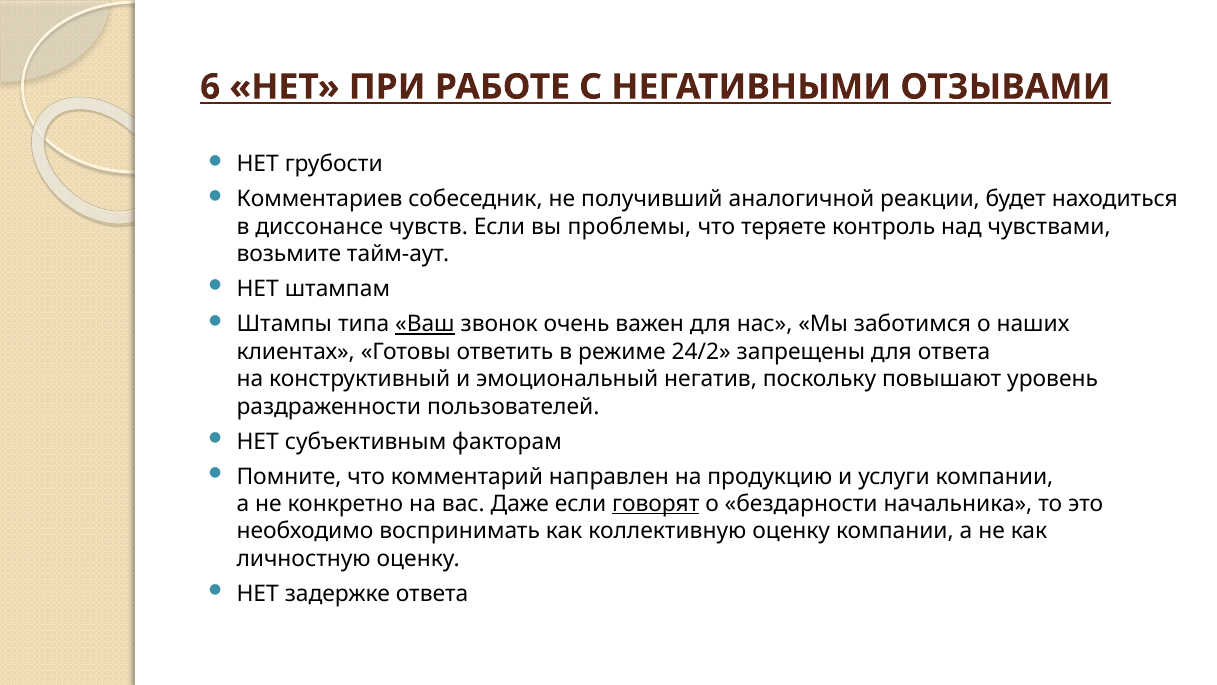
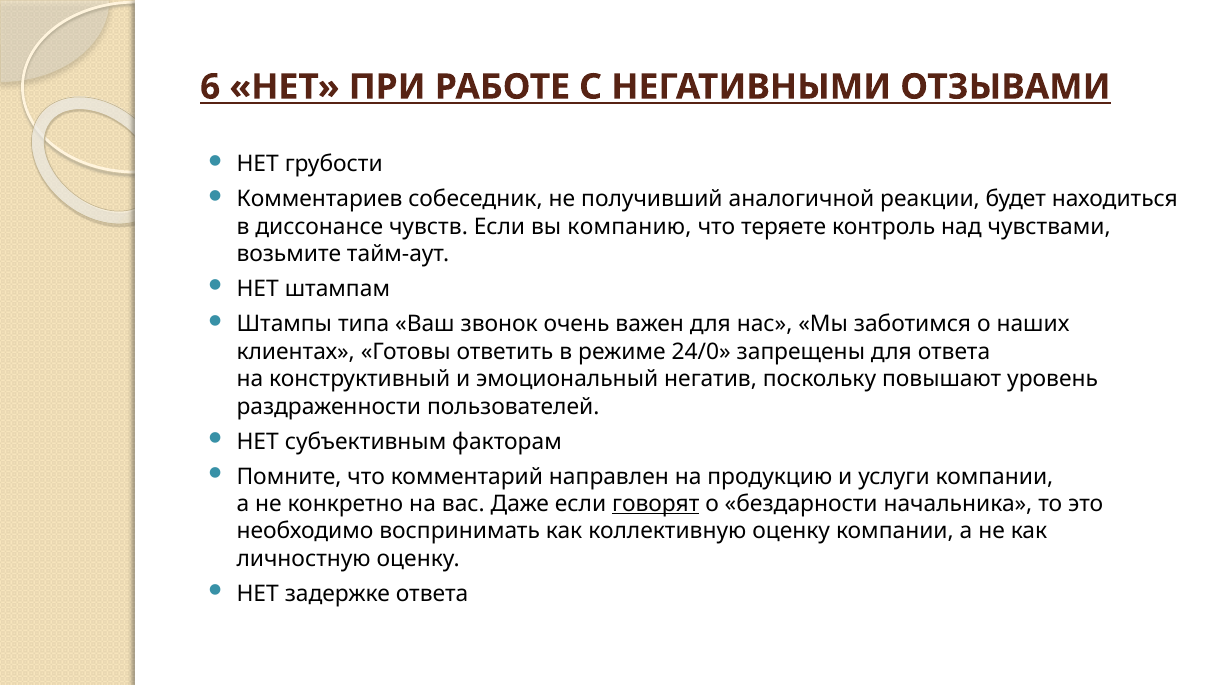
проблемы: проблемы -> компанию (629, 227)
Ваш underline: present -> none (425, 324)
24/2: 24/2 -> 24/0 (701, 351)
